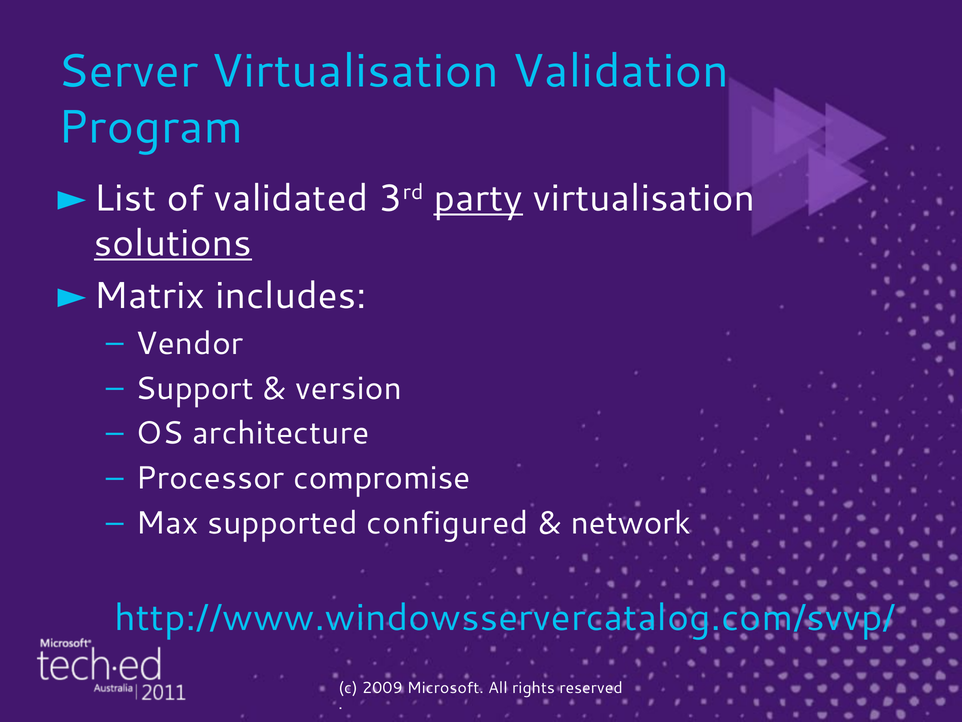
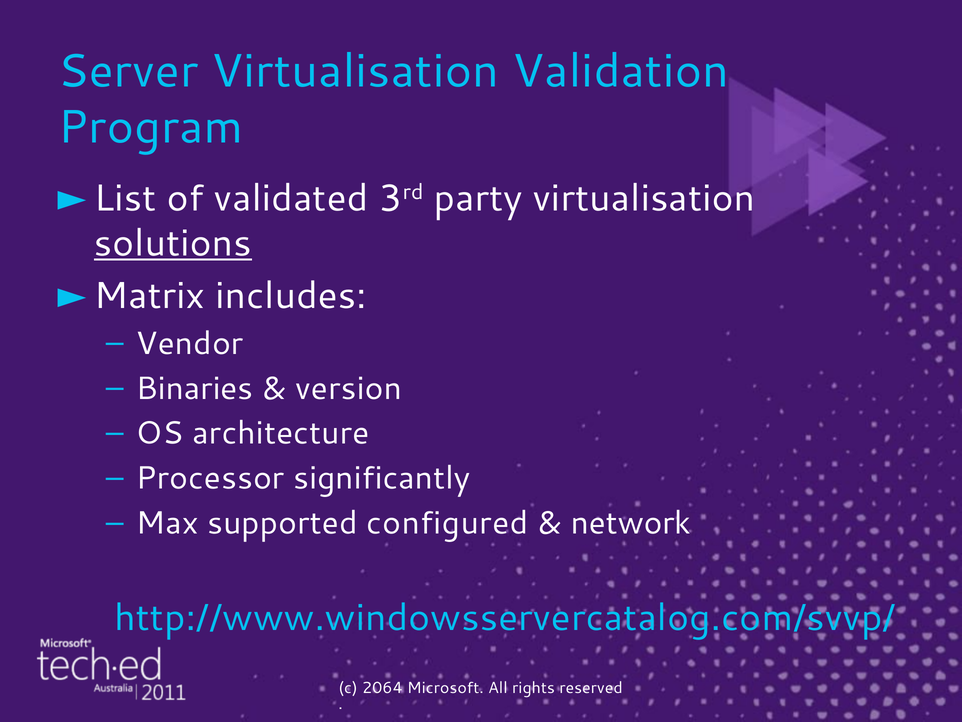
party underline: present -> none (478, 198)
Support: Support -> Binaries (195, 388)
compromise: compromise -> significantly (382, 478)
2009: 2009 -> 2064 (382, 687)
